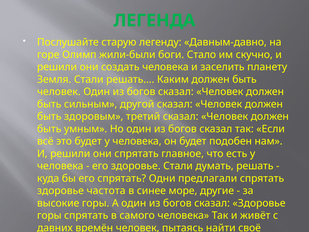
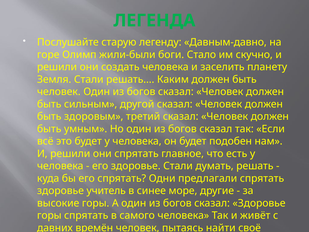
частота: частота -> учитель (106, 191)
